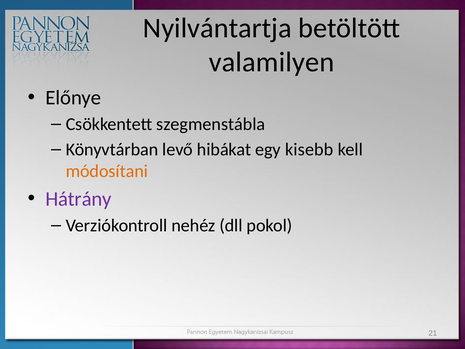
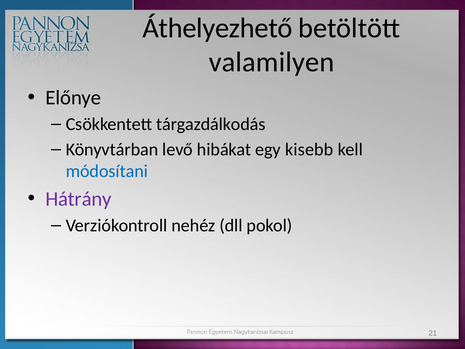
Nyilvántartja: Nyilvántartja -> Áthelyezhető (218, 28)
szegmenstábla: szegmenstábla -> tárgazdálkodás (211, 124)
módosítani colour: orange -> blue (107, 171)
